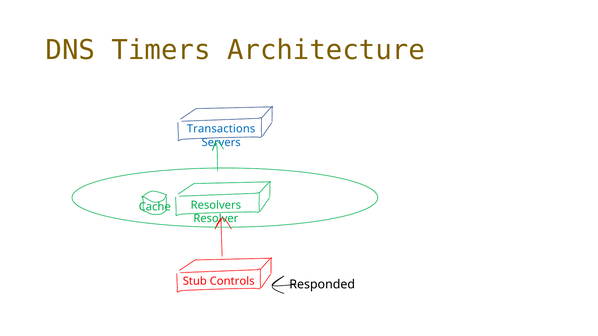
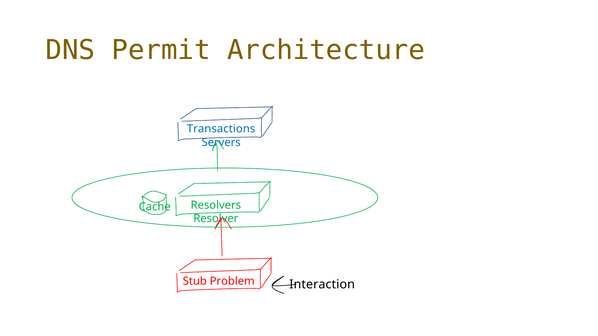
Timers: Timers -> Permit (161, 50)
Controls: Controls -> Problem (232, 282)
Responded: Responded -> Interaction (322, 285)
